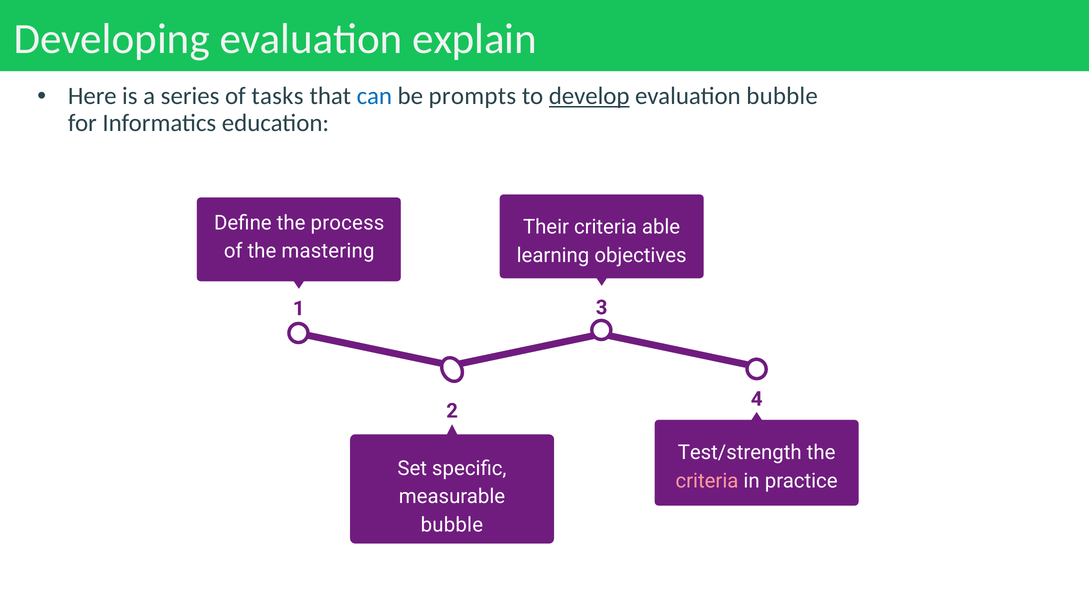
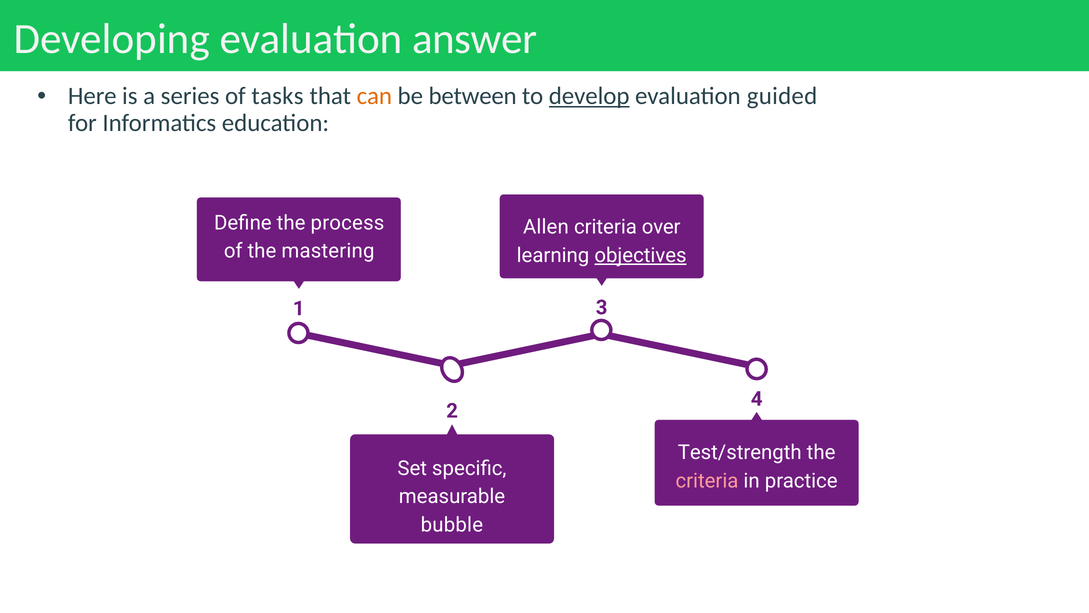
explain: explain -> answer (475, 39)
can colour: blue -> orange (374, 96)
prompts: prompts -> between (473, 96)
evaluation bubble: bubble -> guided (782, 96)
Their: Their -> Allen (546, 227)
able: able -> over (661, 227)
objectives underline: none -> present (641, 255)
